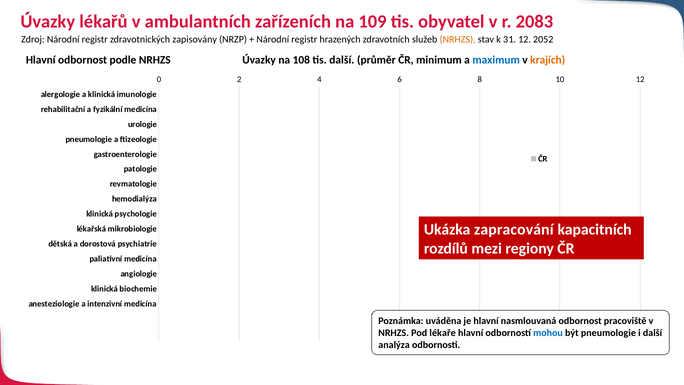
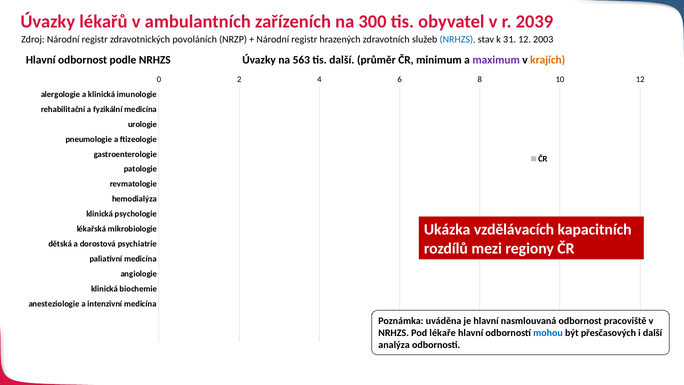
109: 109 -> 300 (373, 21)
2083: 2083 -> 2039 (534, 21)
zapisovány: zapisovány -> povoláních (195, 40)
NRHZS colour: orange -> blue (458, 40)
2052: 2052 -> 2003 (543, 40)
108: 108 -> 563 (301, 60)
maximum colour: blue -> purple (496, 60)
zapracování: zapracování -> vzdělávacích (514, 229)
být pneumologie: pneumologie -> přesčasových (608, 333)
